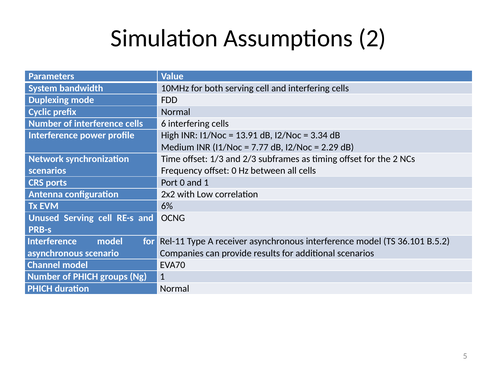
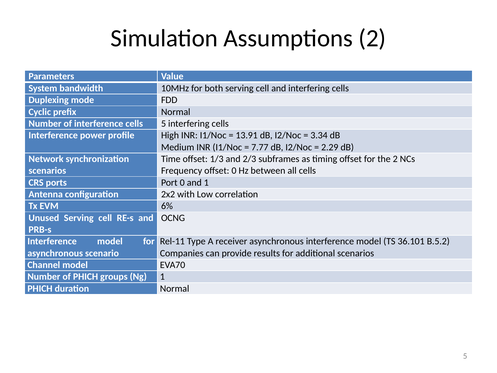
cells 6: 6 -> 5 (164, 124)
